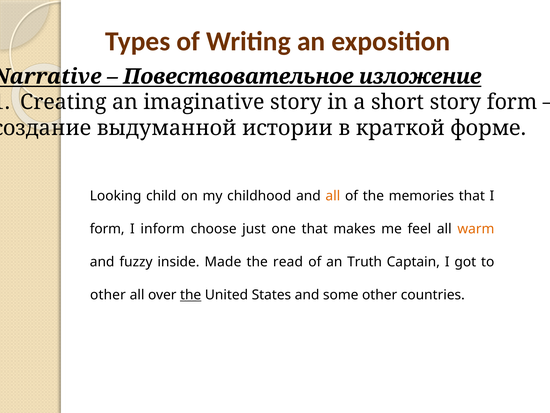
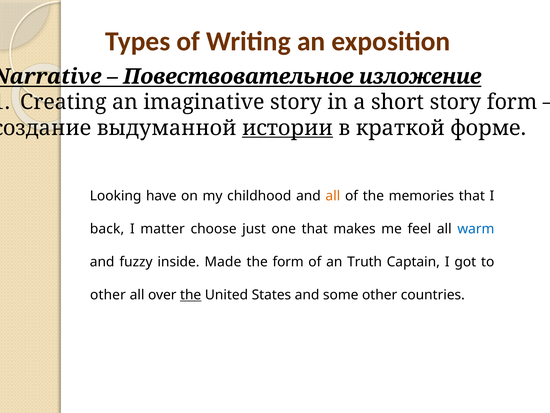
истории underline: none -> present (288, 128)
child: child -> have (161, 196)
form: form -> back (107, 229)
inform: inform -> matter (163, 229)
warm colour: orange -> blue (476, 229)
the read: read -> form (288, 262)
